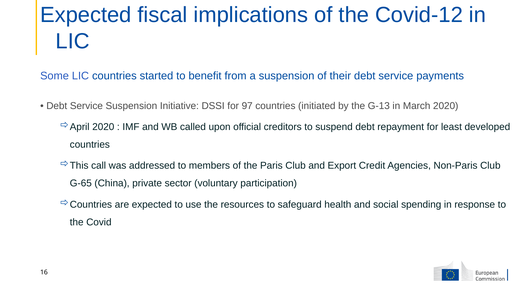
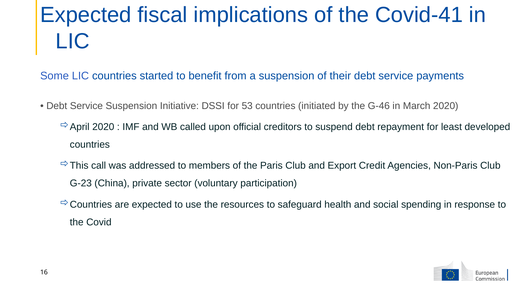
Covid-12: Covid-12 -> Covid-41 (419, 15)
97: 97 -> 53 (247, 106)
G-13: G-13 -> G-46 (379, 106)
G-65: G-65 -> G-23 (81, 184)
